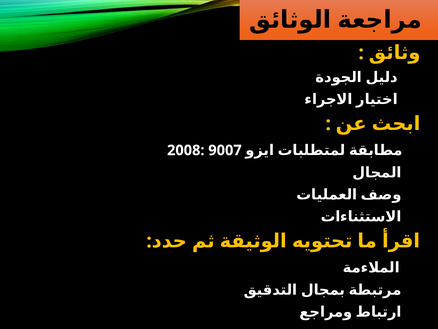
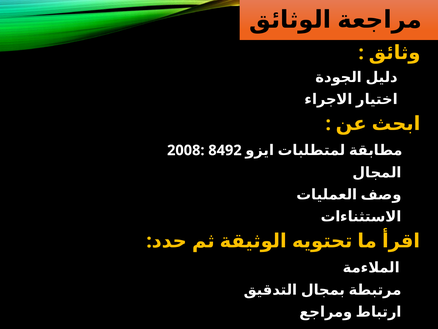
9007: 9007 -> 8492 (225, 150)
